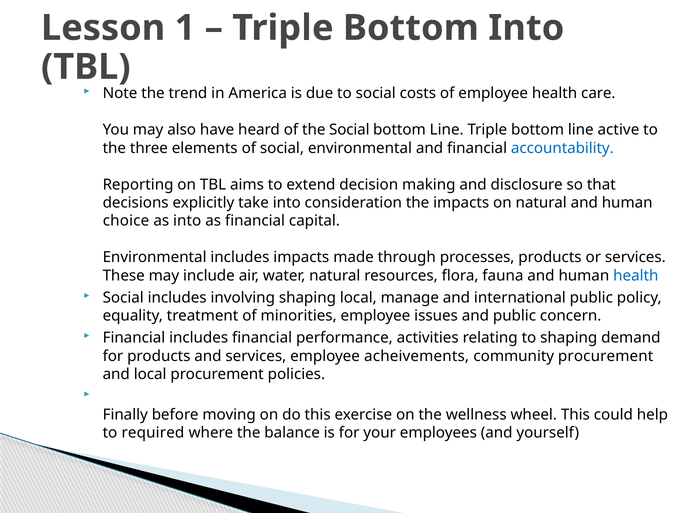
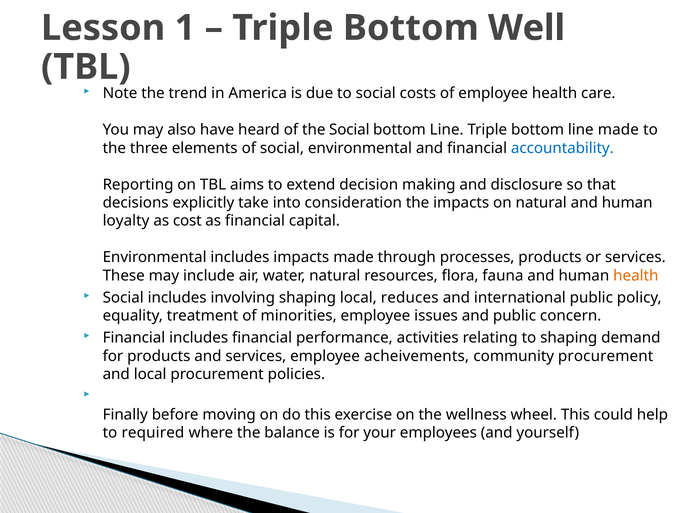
Bottom Into: Into -> Well (526, 28)
line active: active -> made (618, 130)
choice: choice -> loyalty (126, 221)
as into: into -> cost (187, 221)
health colour: blue -> orange (636, 276)
manage: manage -> reduces (410, 298)
